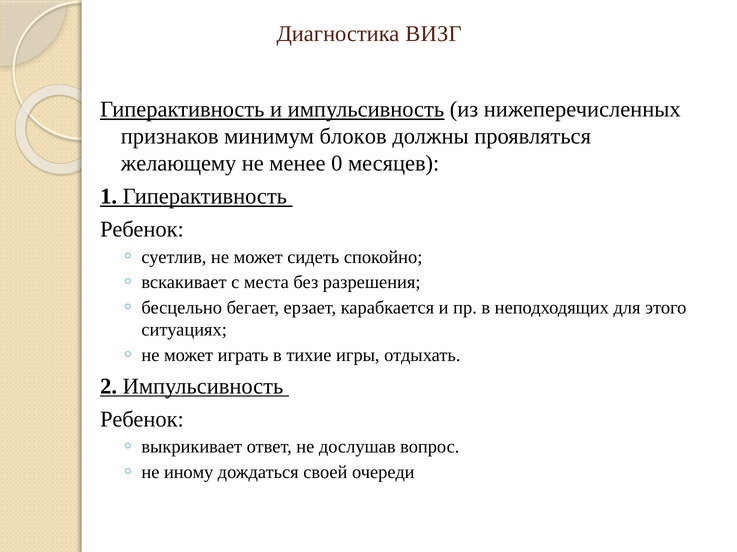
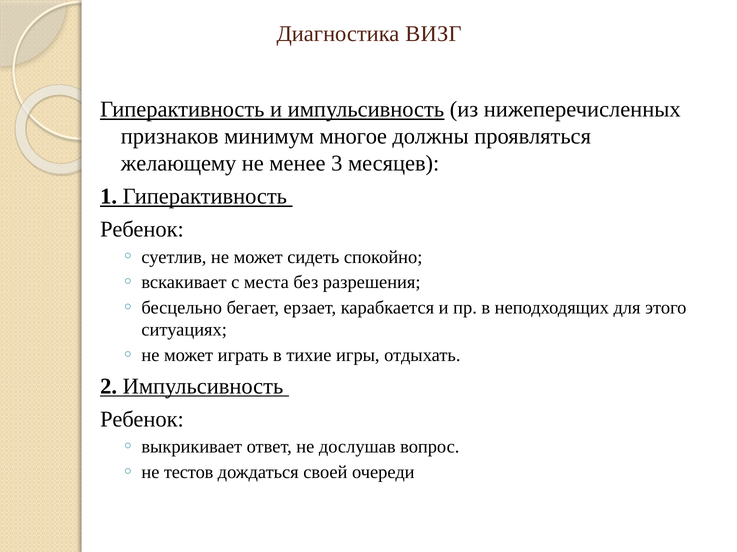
блоков: блоков -> многое (353, 136)
0: 0 -> 3 (337, 163)
иному: иному -> тестов (189, 473)
